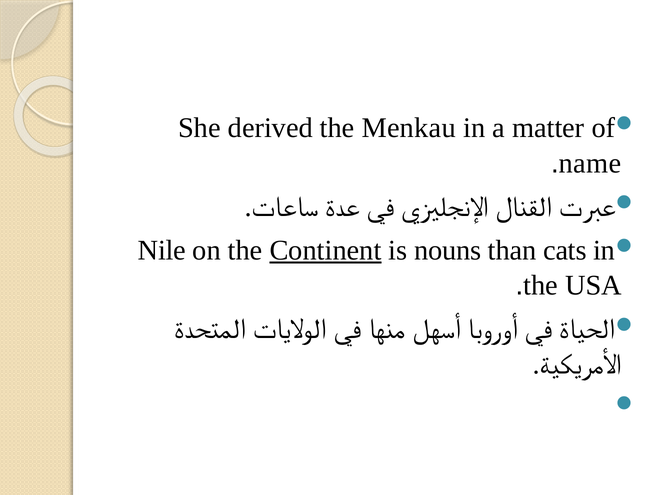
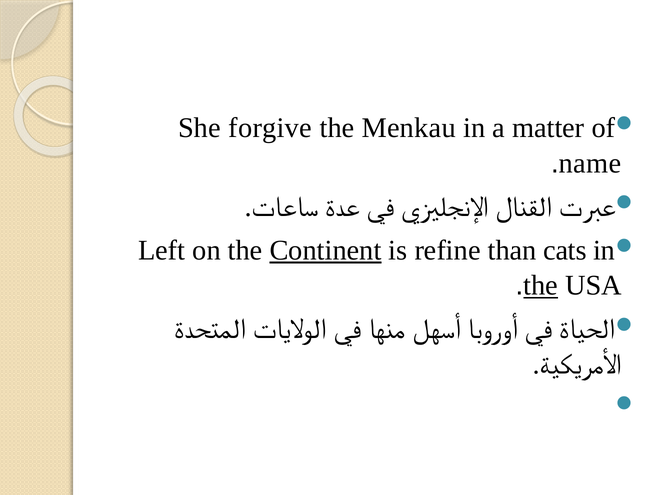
derived: derived -> forgive (270, 128)
Nile: Nile -> Left (162, 250)
nouns: nouns -> refine (448, 250)
the underline: none -> present (541, 286)
